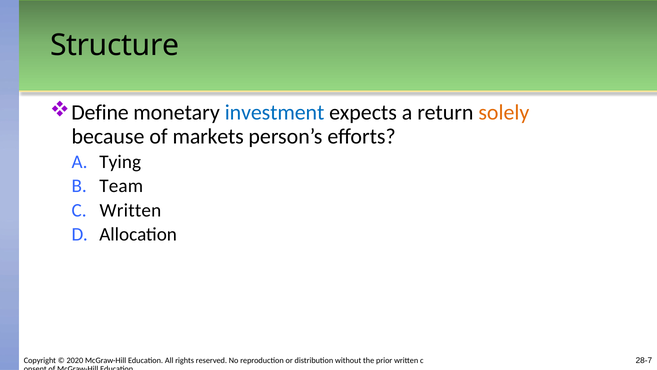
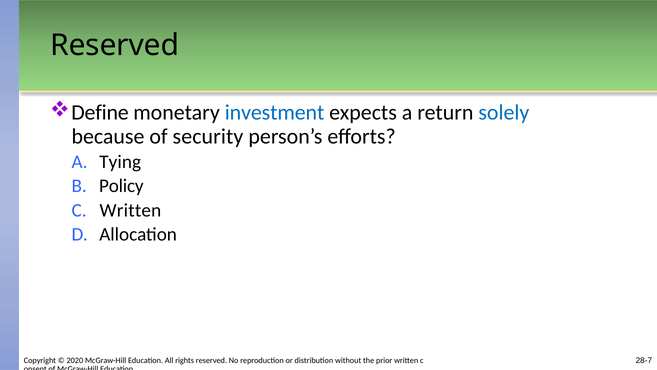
Structure: Structure -> Reserved (115, 45)
solely colour: orange -> blue (504, 113)
markets: markets -> security (208, 136)
Team: Team -> Policy (121, 186)
